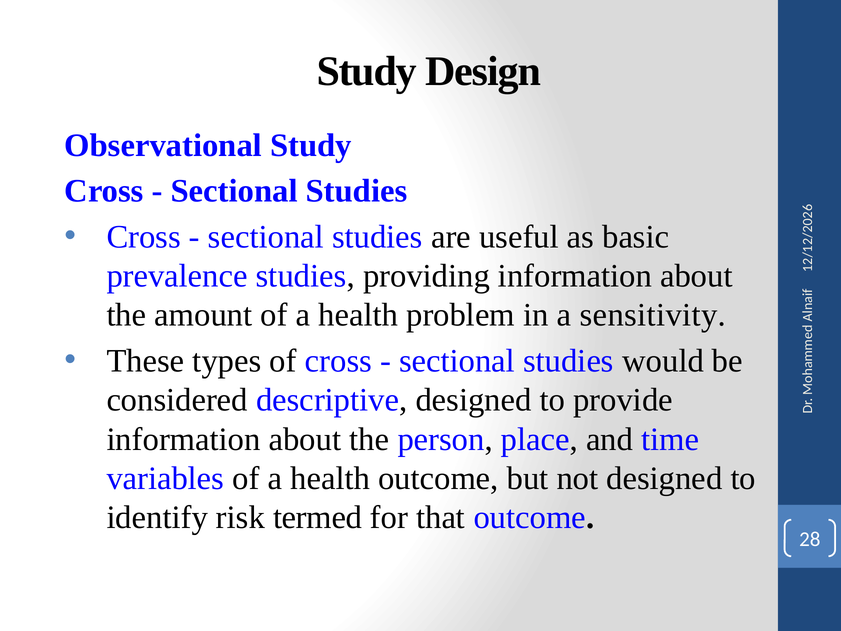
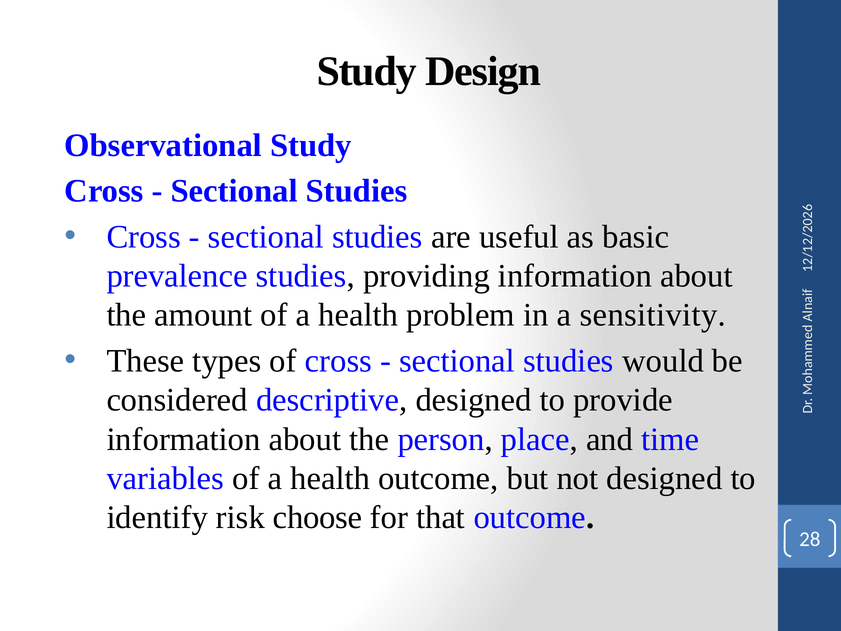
termed: termed -> choose (318, 517)
